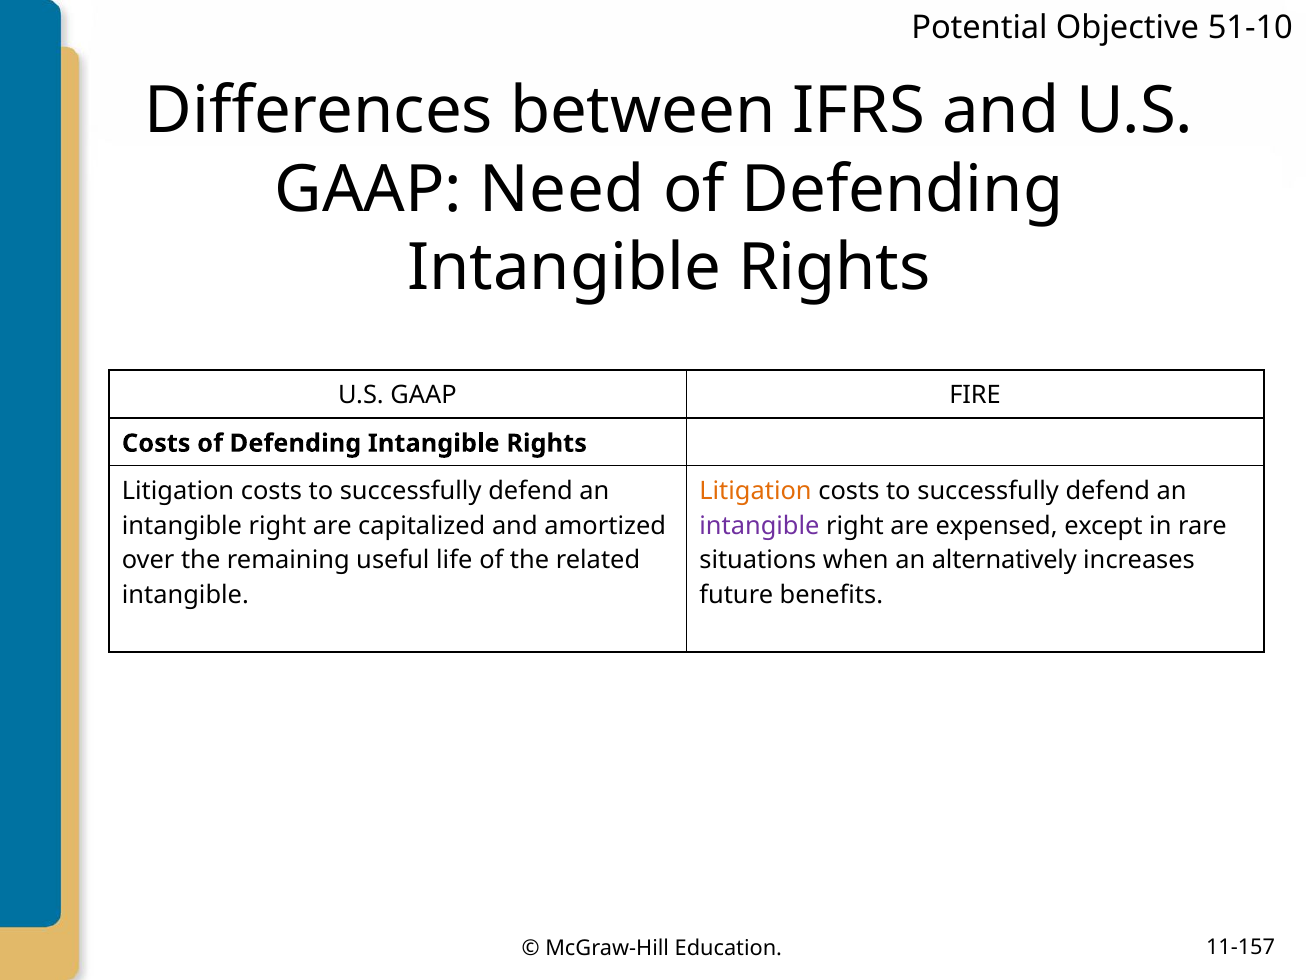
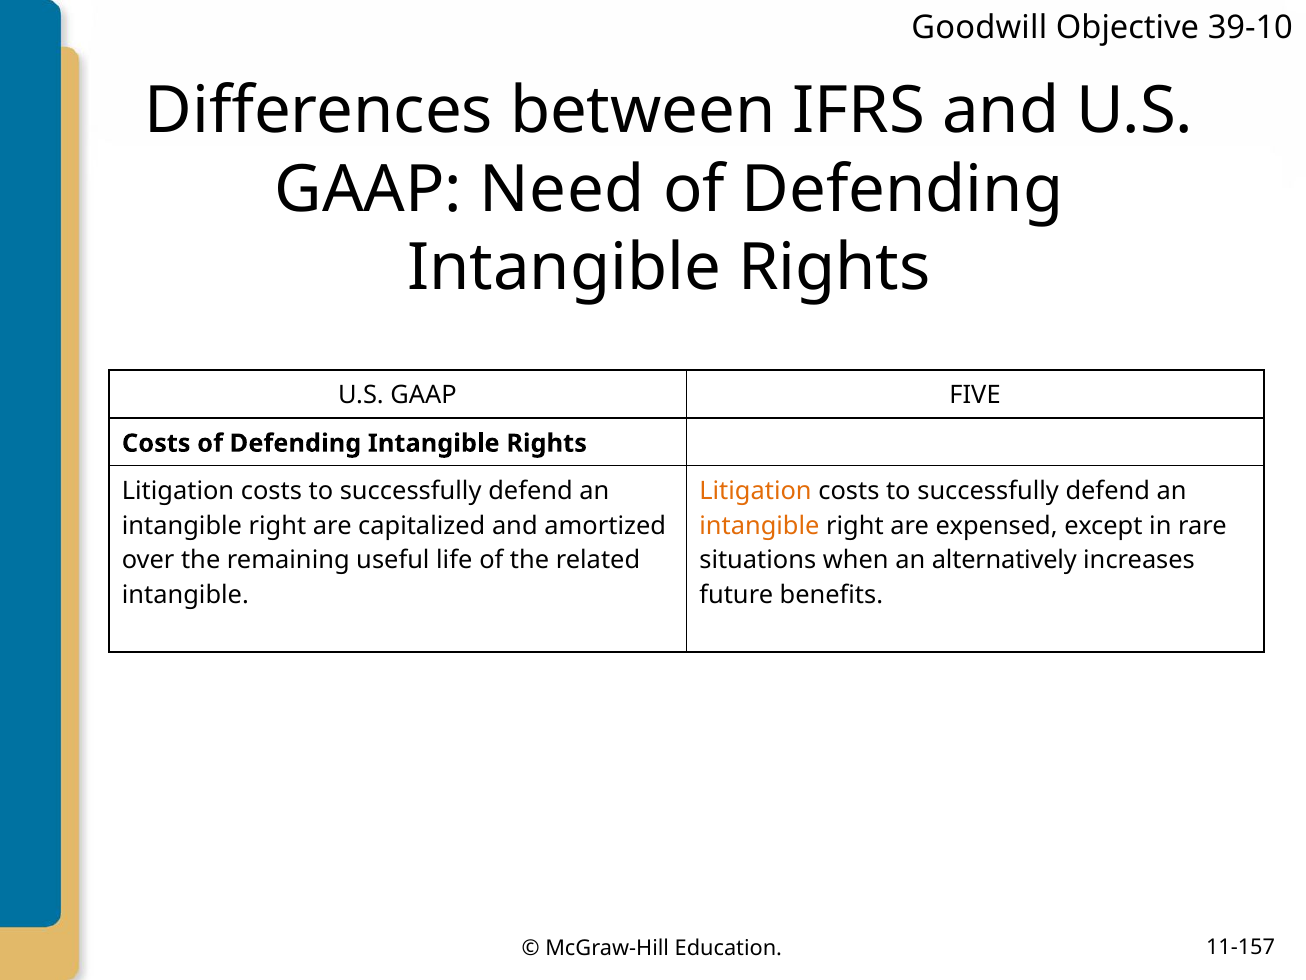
Potential: Potential -> Goodwill (979, 28)
51-10: 51-10 -> 39-10 (1250, 28)
FIRE: FIRE -> FIVE (975, 395)
intangible colour: purple -> orange (759, 525)
